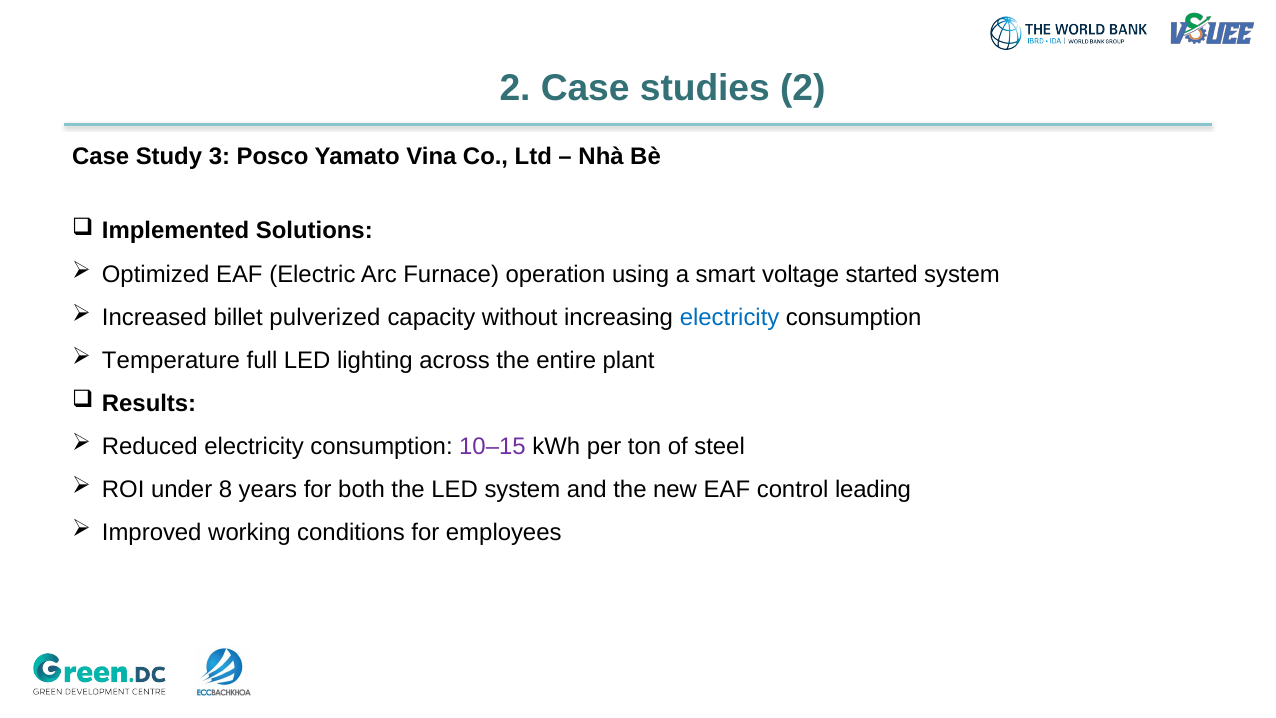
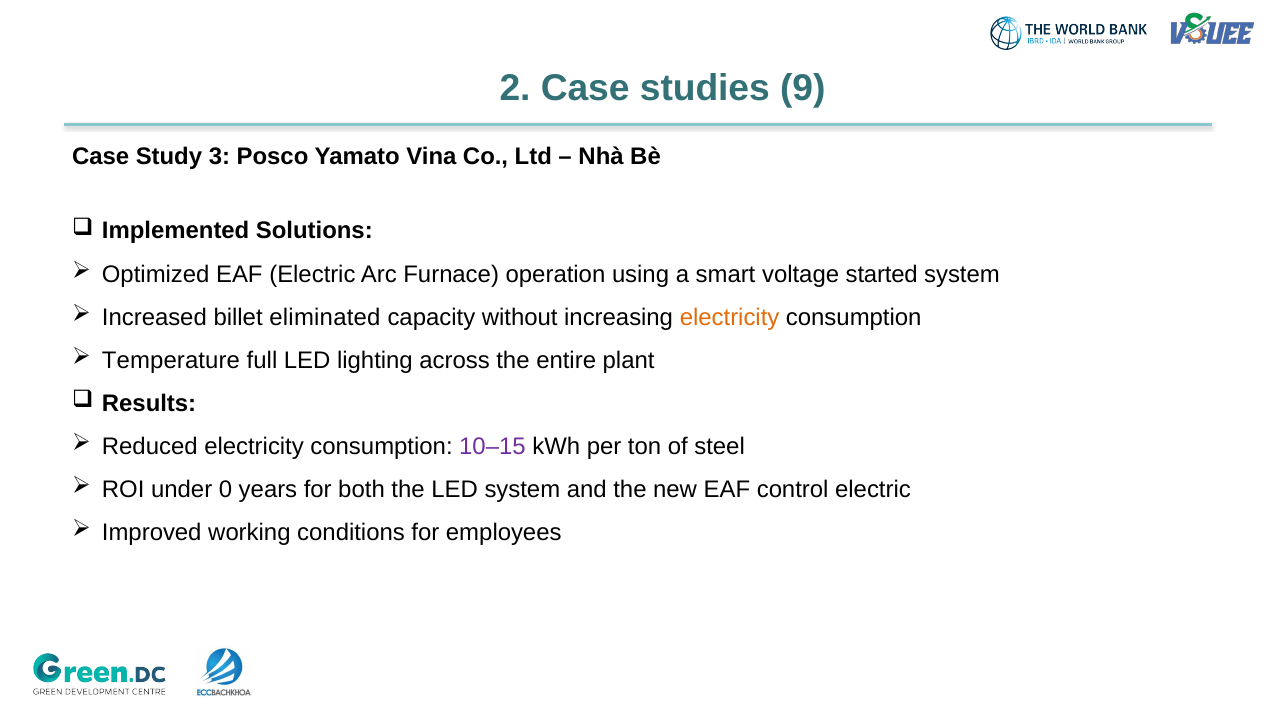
studies 2: 2 -> 9 (803, 88)
pulverized: pulverized -> eliminated (325, 317)
electricity colour: blue -> orange (730, 317)
8: 8 -> 0 (225, 489)
control leading: leading -> electric (873, 489)
